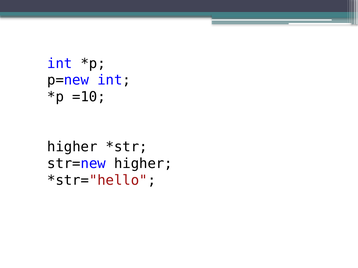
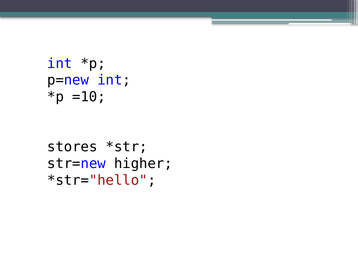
higher: higher -> stores (72, 147)
